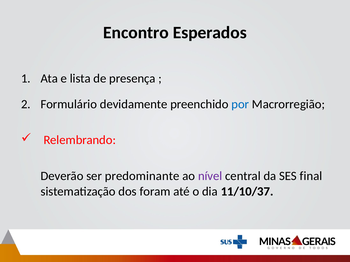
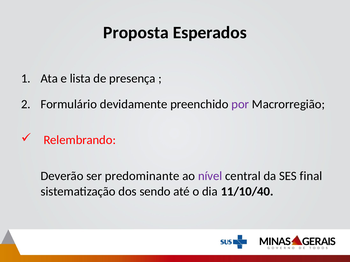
Encontro: Encontro -> Proposta (136, 33)
por colour: blue -> purple (240, 104)
foram: foram -> sendo (155, 192)
11/10/37: 11/10/37 -> 11/10/40 (247, 192)
